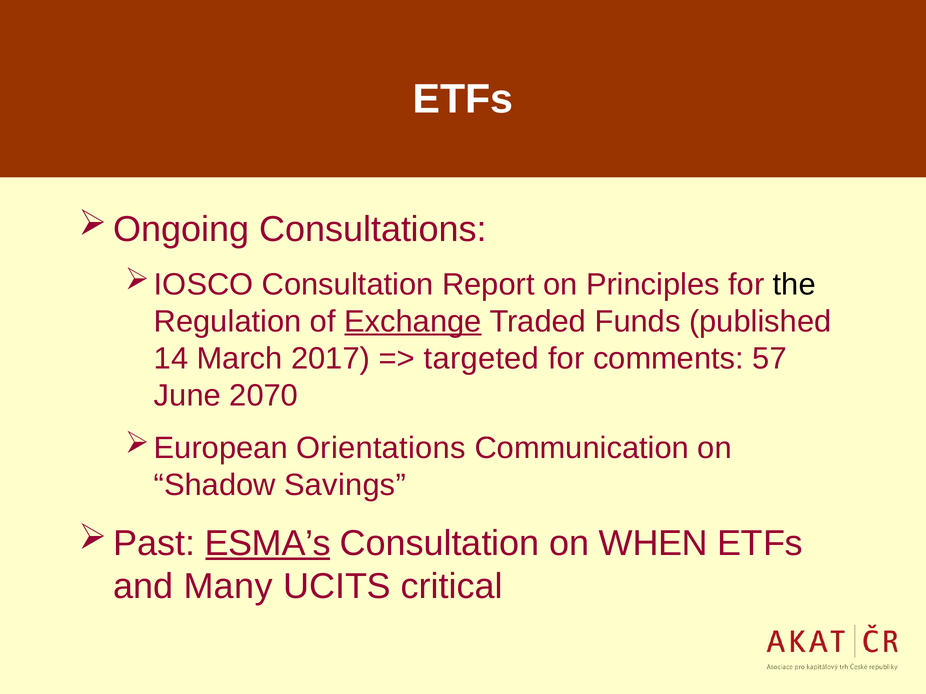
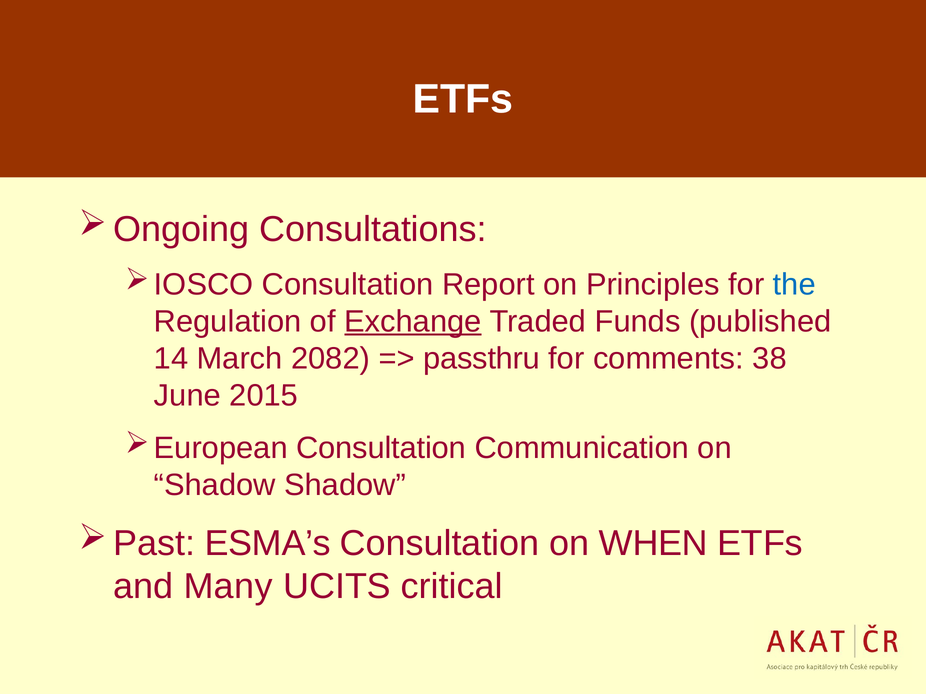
the colour: black -> blue (794, 285)
2017: 2017 -> 2082 (331, 359)
targeted: targeted -> passthru (482, 359)
57: 57 -> 38 (770, 359)
2070: 2070 -> 2015 (264, 396)
Orientations: Orientations -> Consultation (381, 448)
Shadow Savings: Savings -> Shadow (345, 485)
ESMA’s underline: present -> none (268, 544)
